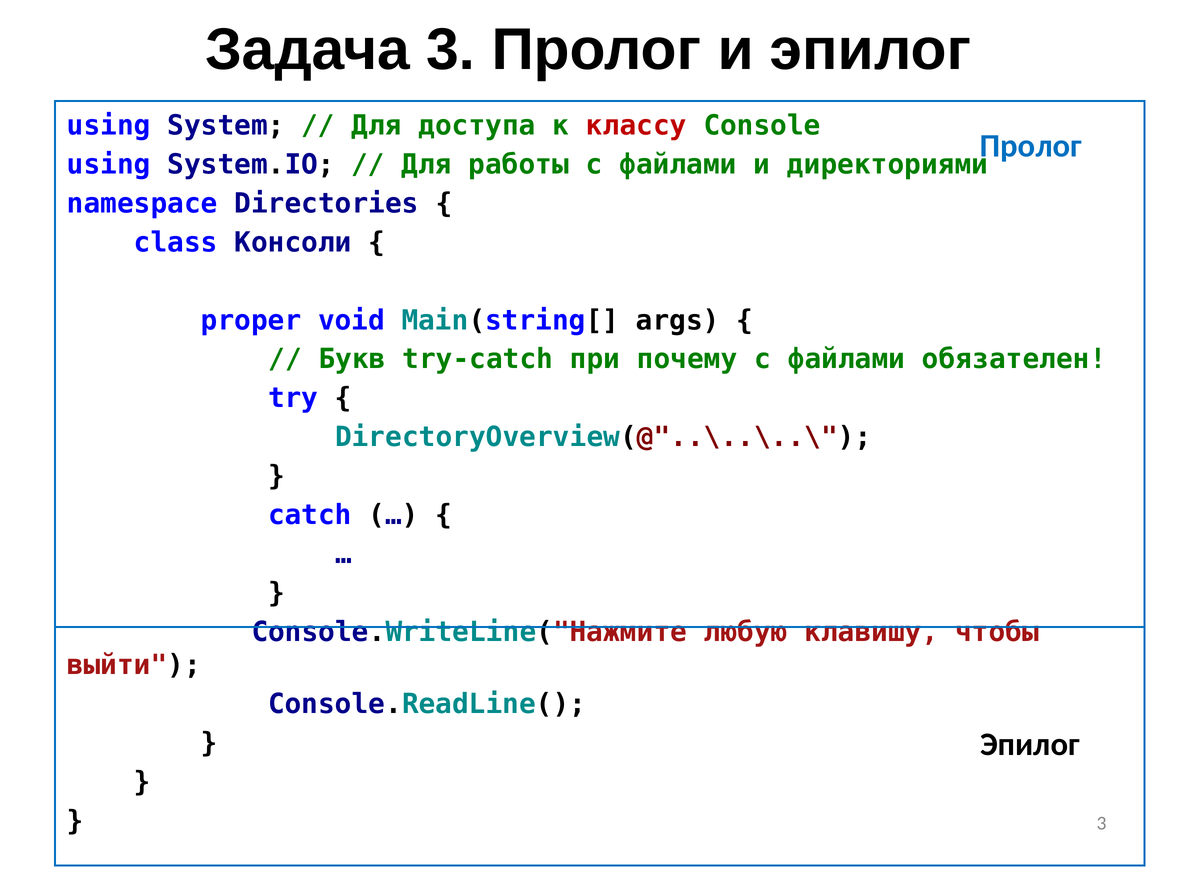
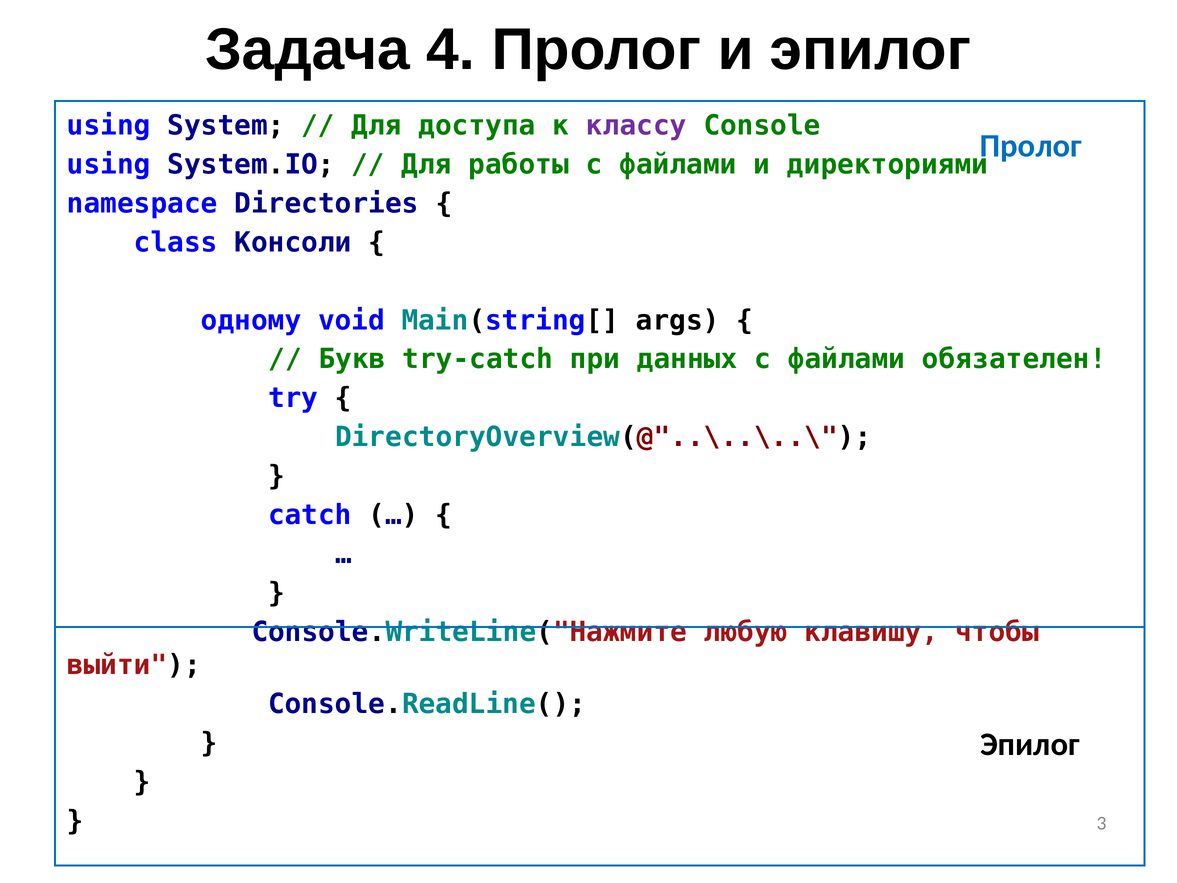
Задача 3: 3 -> 4 (451, 50)
классу colour: red -> purple (636, 126)
proper: proper -> одному (251, 320)
почему: почему -> данных (687, 359)
